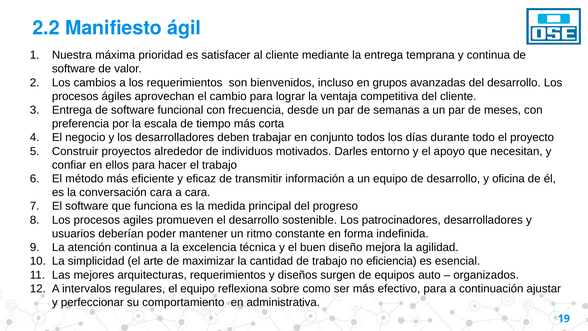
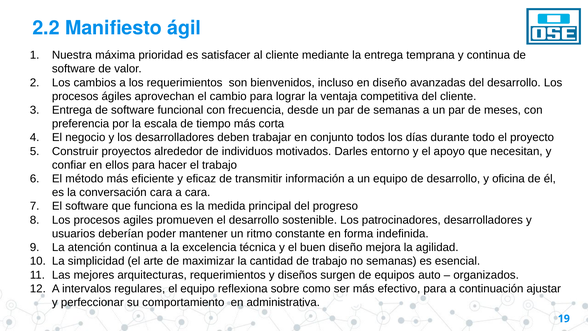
en grupos: grupos -> diseño (390, 83)
no eficiencia: eficiencia -> semanas (391, 261)
